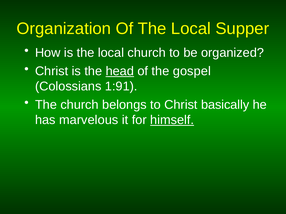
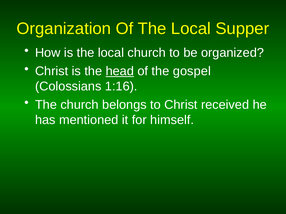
1:91: 1:91 -> 1:16 (121, 87)
basically: basically -> received (225, 105)
marvelous: marvelous -> mentioned (89, 120)
himself underline: present -> none (172, 120)
